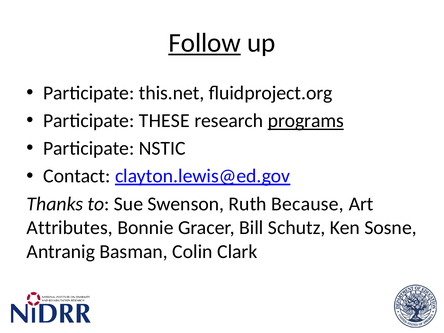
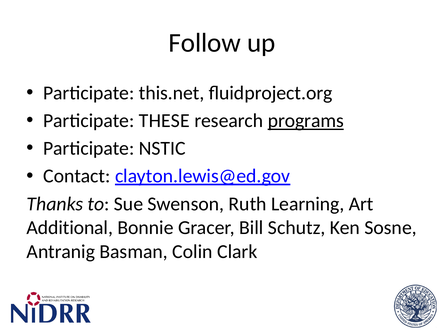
Follow underline: present -> none (205, 43)
Because: Because -> Learning (308, 204)
Attributes: Attributes -> Additional (70, 228)
